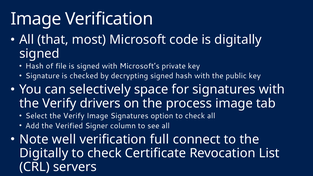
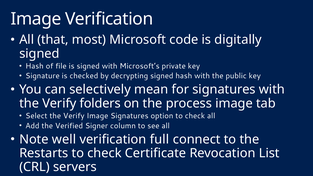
space: space -> mean (151, 90)
drivers: drivers -> folders (100, 103)
Digitally: Digitally -> Restarts (44, 153)
